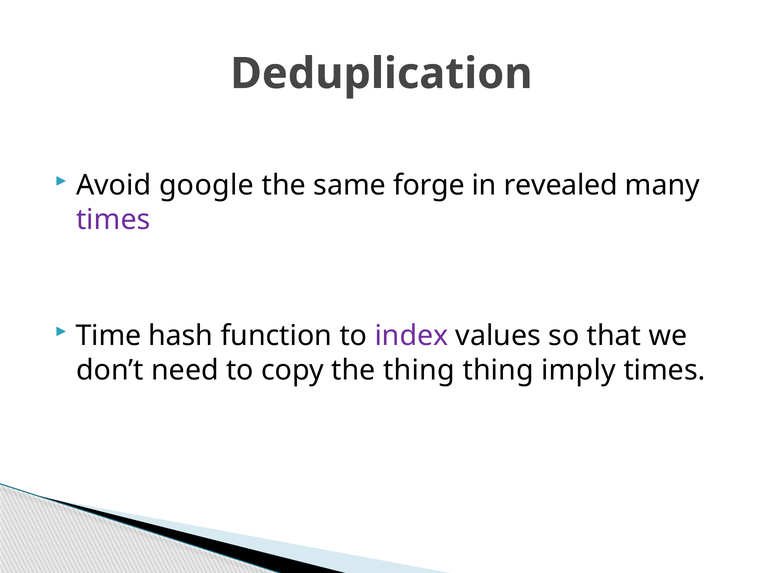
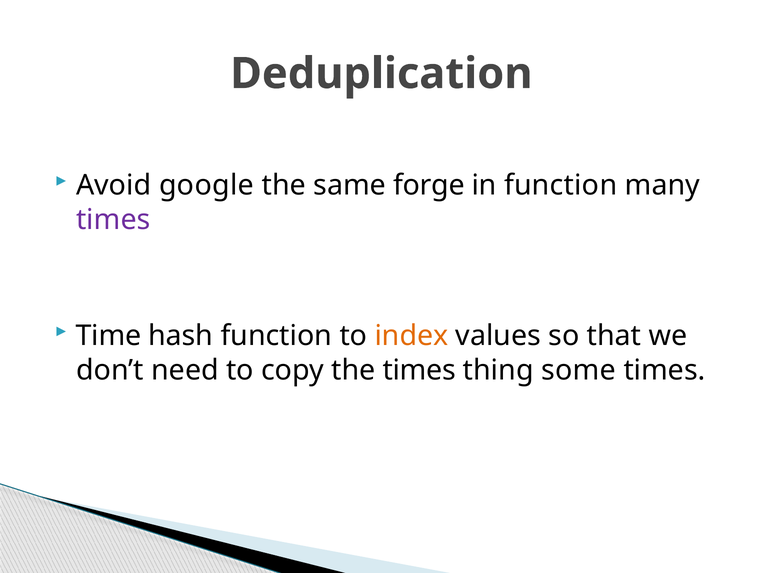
in revealed: revealed -> function (561, 185)
index colour: purple -> orange (411, 335)
the thing: thing -> times (419, 370)
imply: imply -> some (578, 370)
